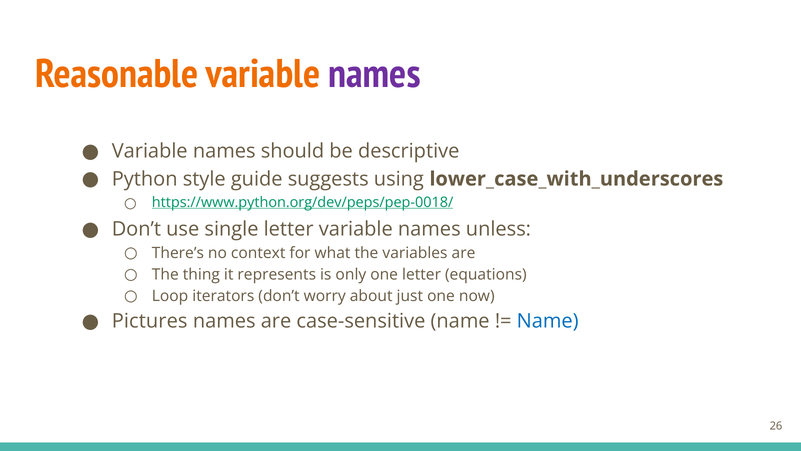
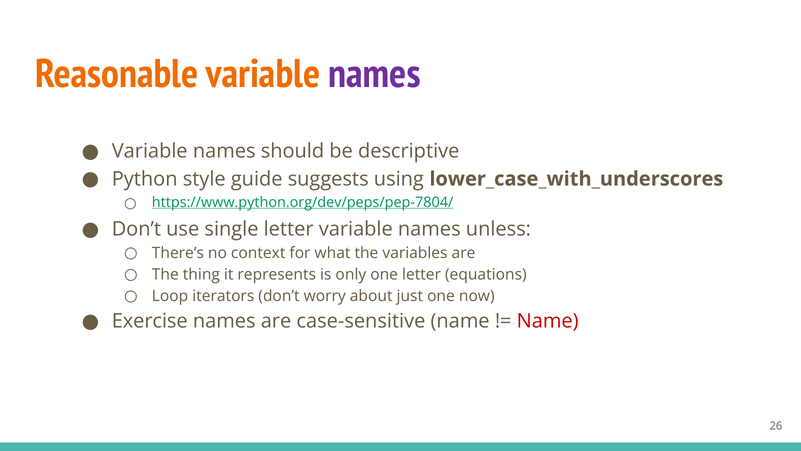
https://www.python.org/dev/peps/pep-0018/: https://www.python.org/dev/peps/pep-0018/ -> https://www.python.org/dev/peps/pep-7804/ (303, 202)
Pictures: Pictures -> Exercise (150, 321)
Name colour: blue -> red (548, 321)
